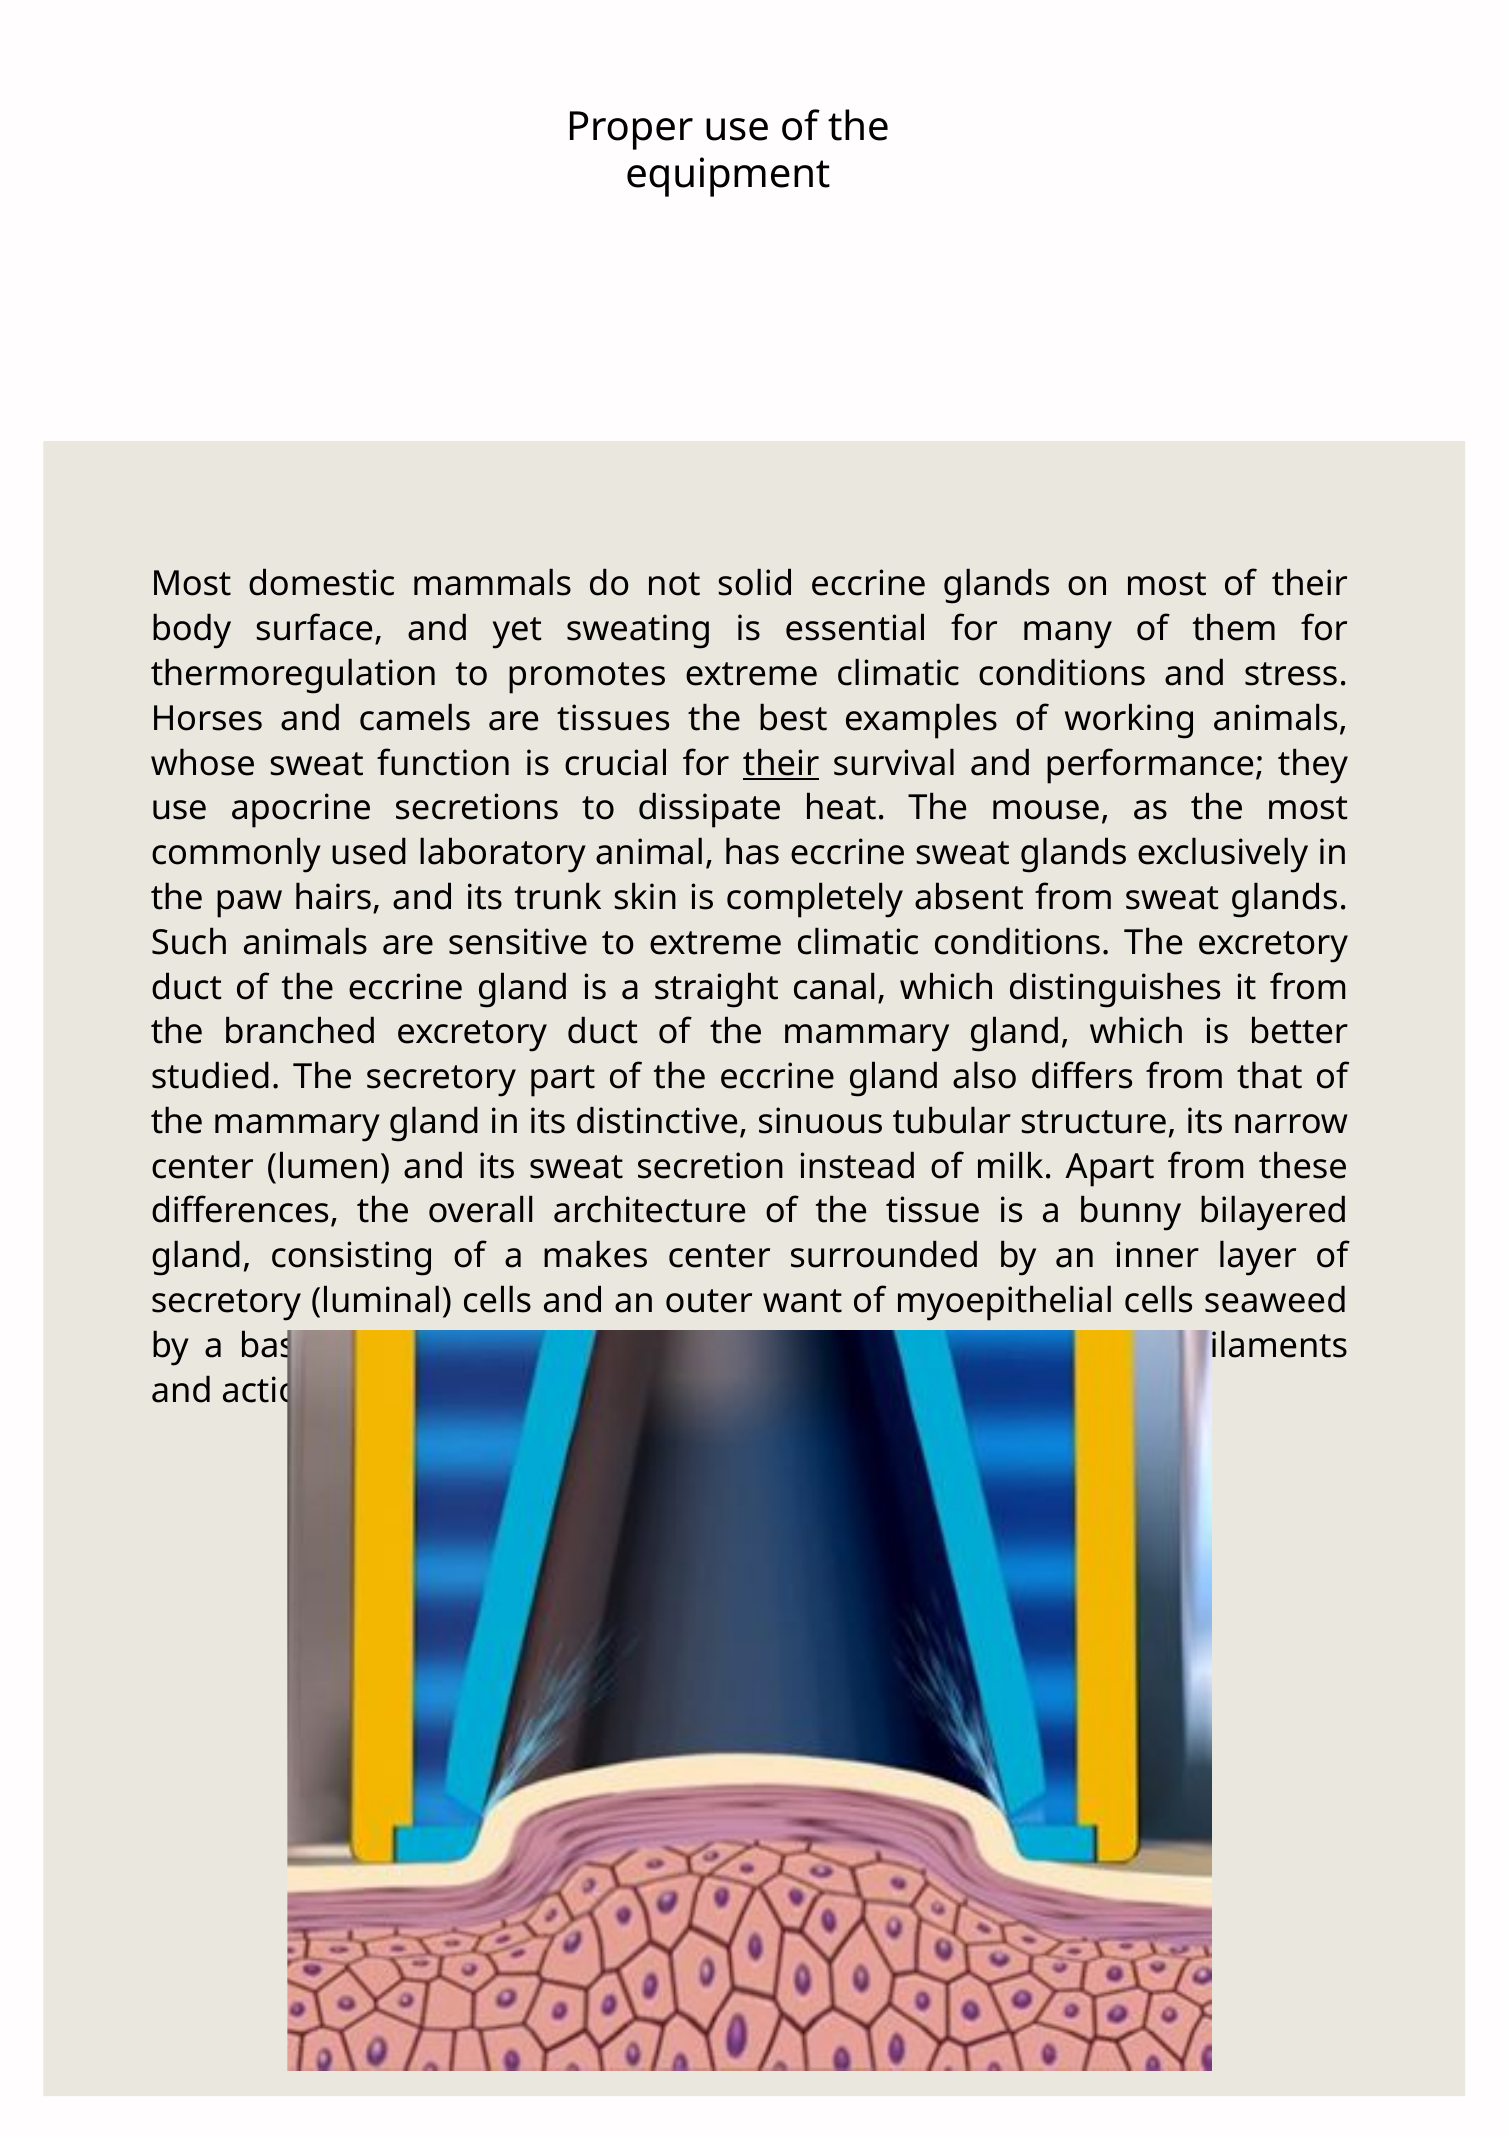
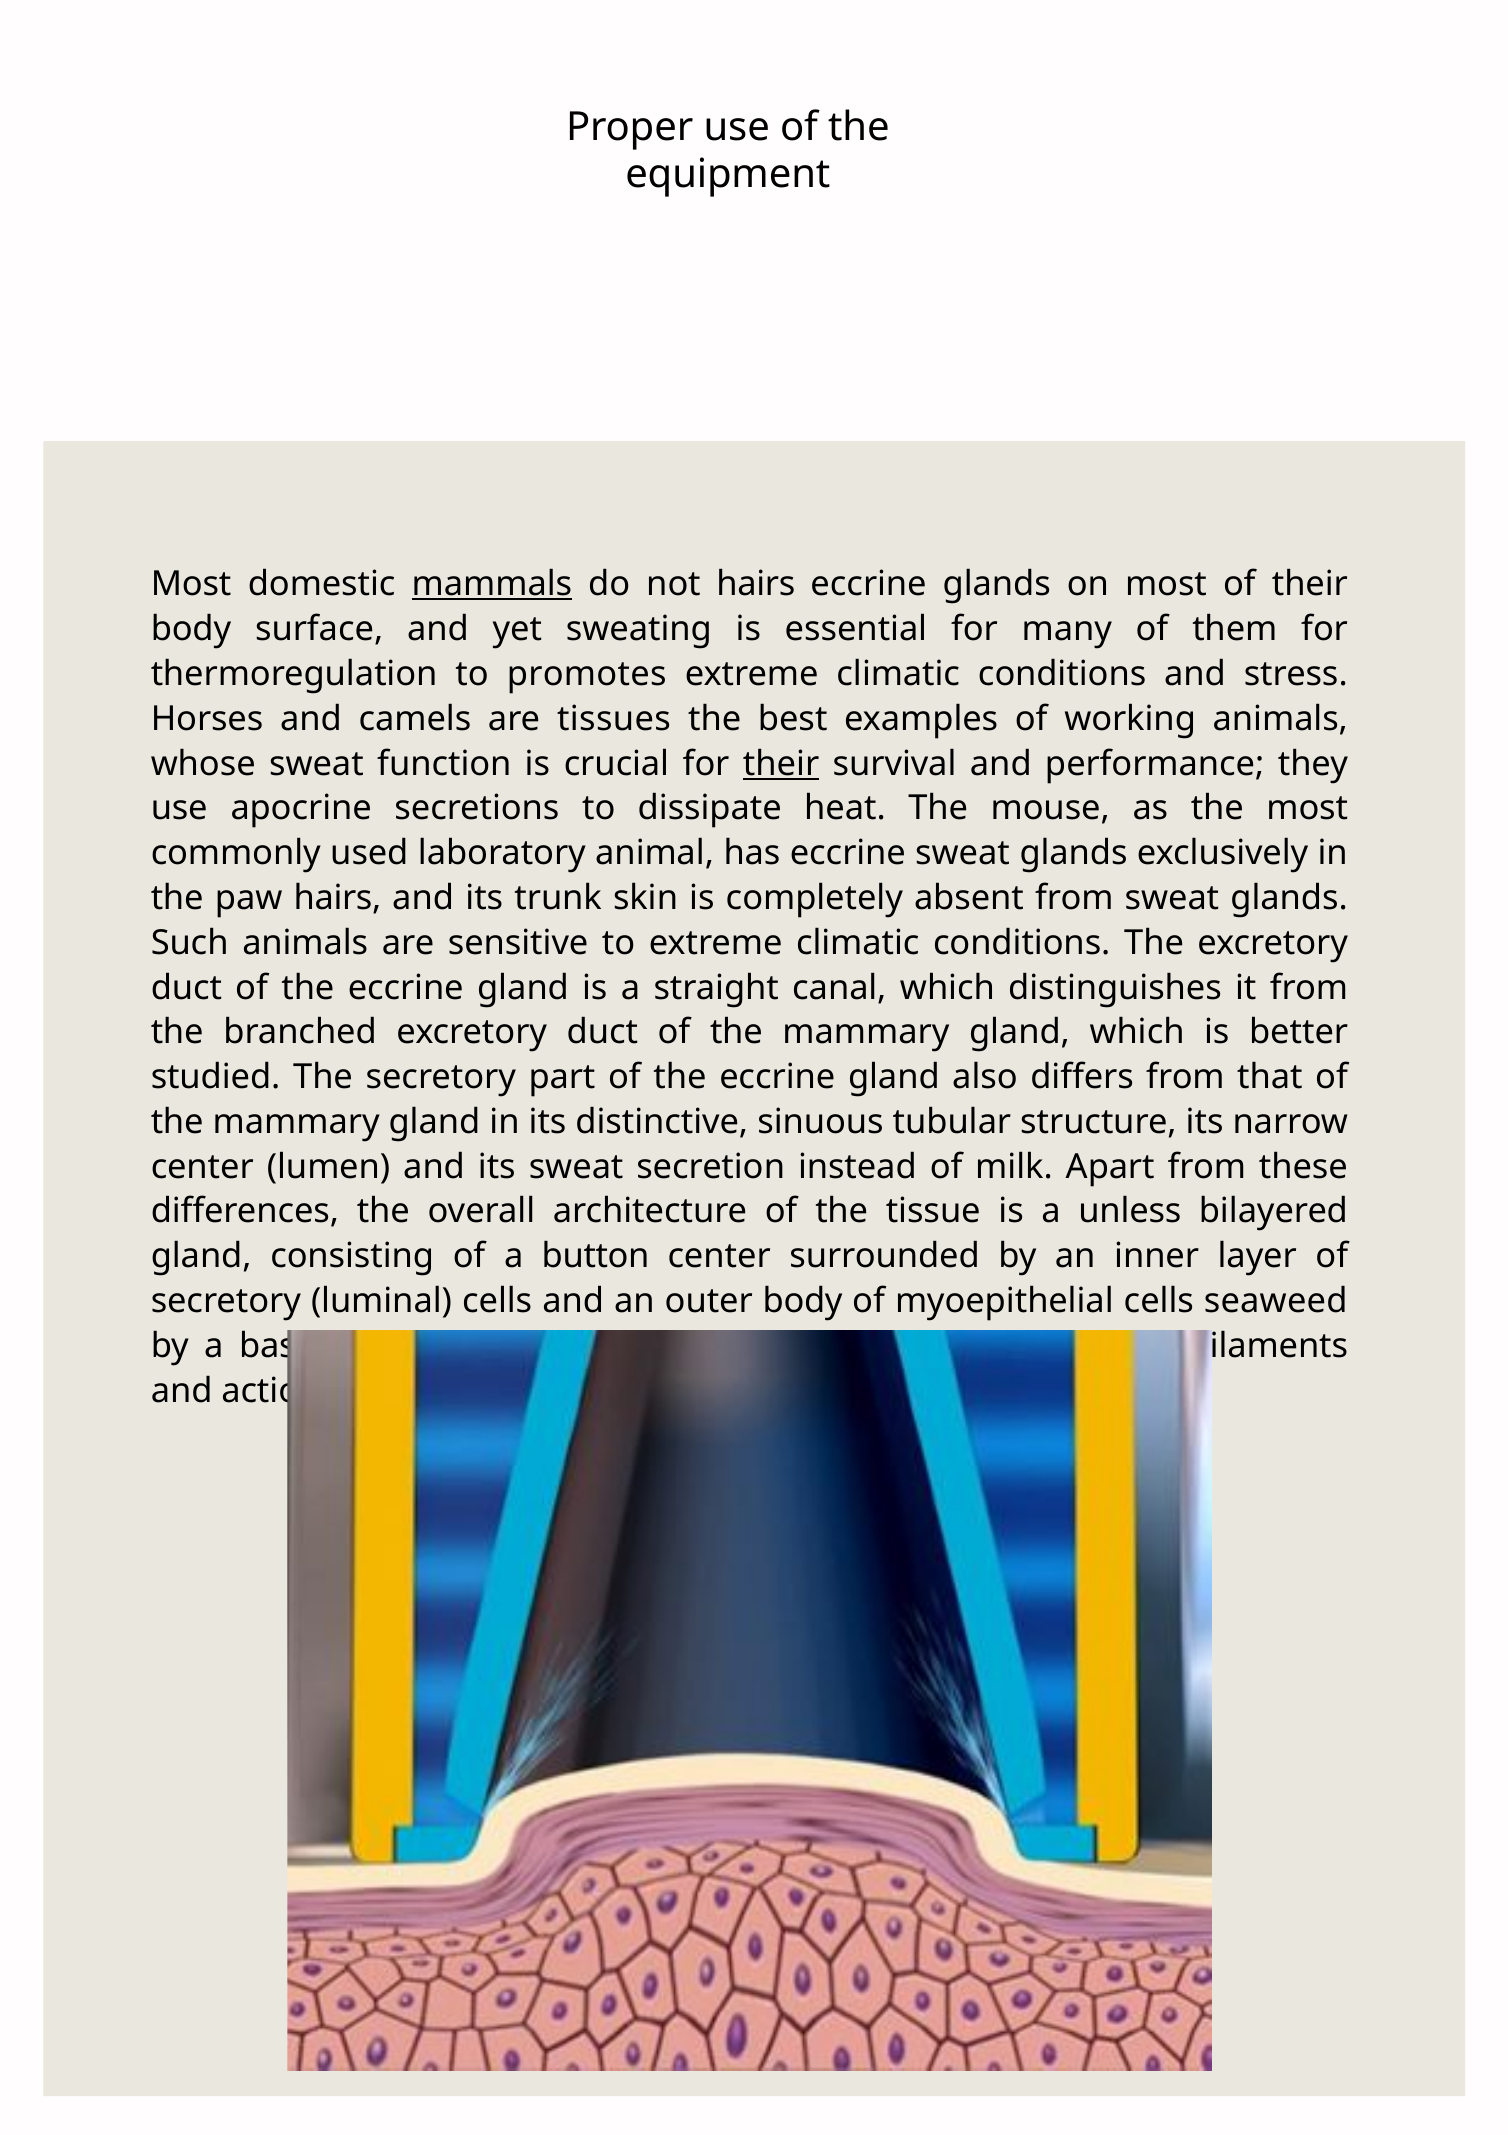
mammals underline: none -> present (492, 584)
not solid: solid -> hairs (756, 584)
bunny: bunny -> unless (1130, 1211)
makes: makes -> button (596, 1256)
outer want: want -> body (803, 1300)
